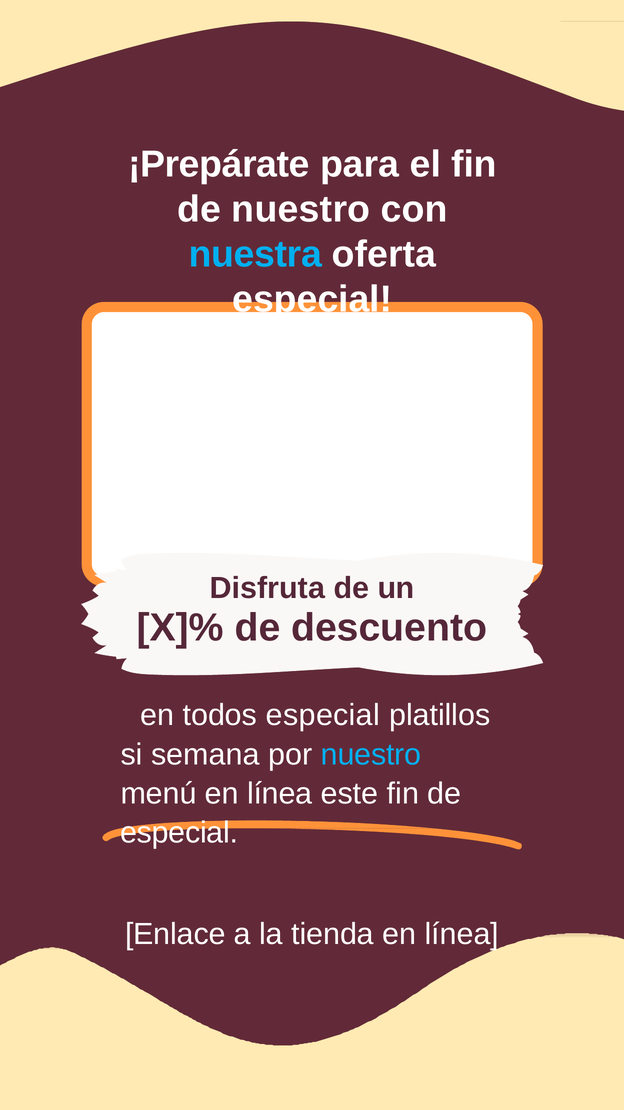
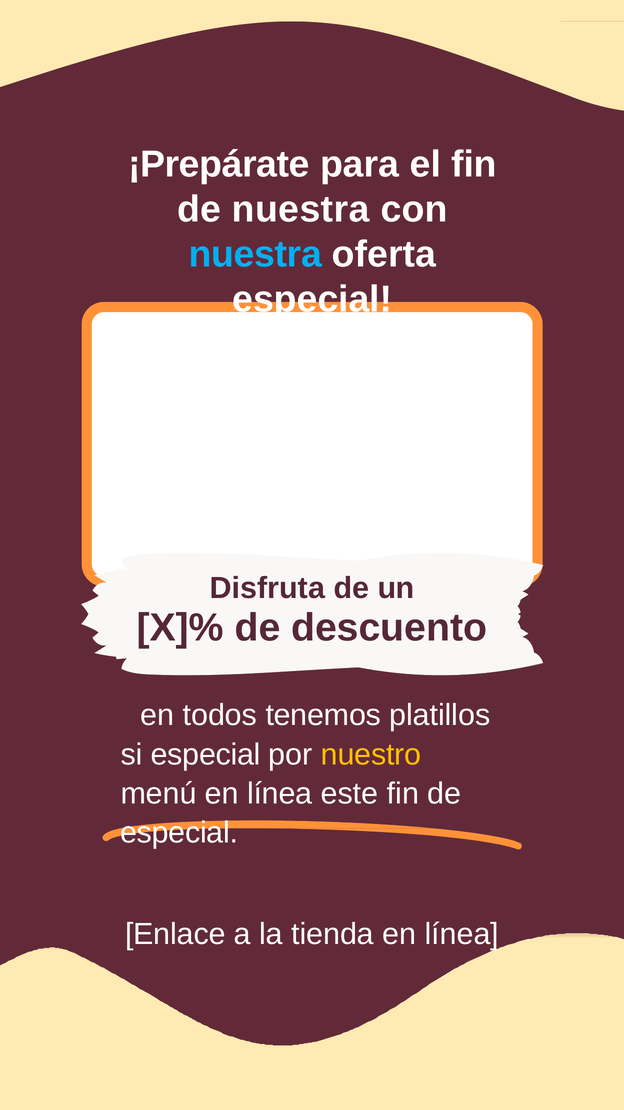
de nuestro: nuestro -> nuestra (301, 209)
todos especial: especial -> tenemos (323, 715)
si semana: semana -> especial (206, 754)
nuestro colour: light blue -> yellow (371, 754)
